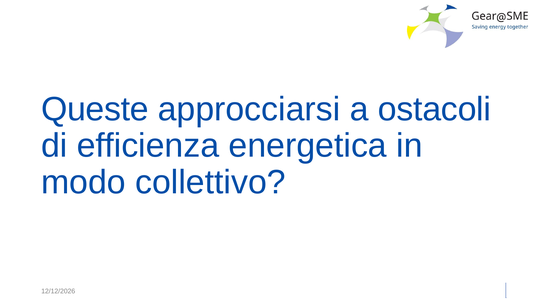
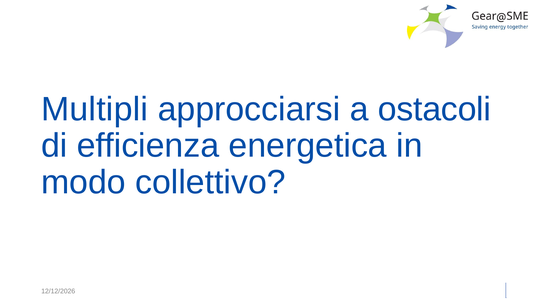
Queste: Queste -> Multipli (95, 109)
